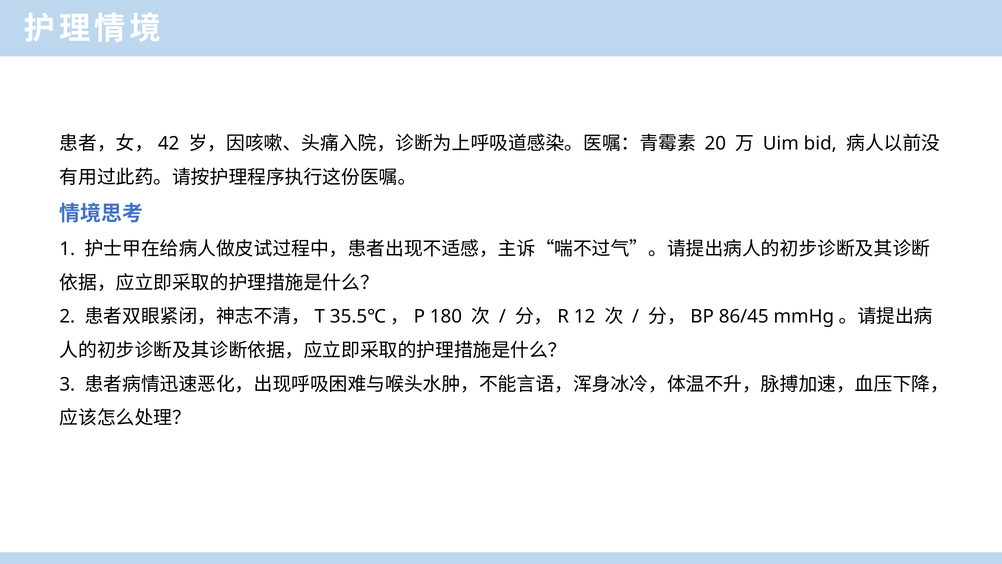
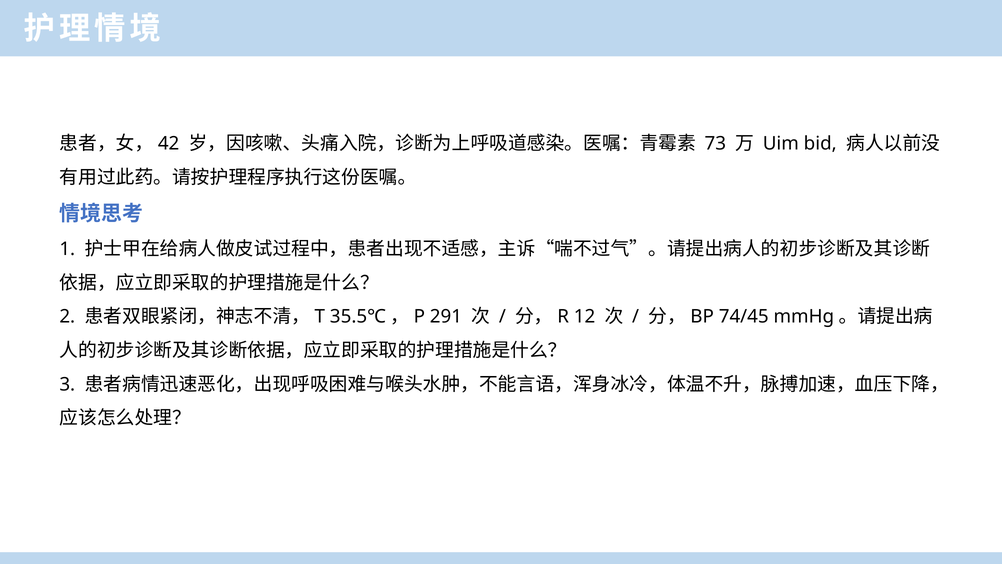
20: 20 -> 73 (715, 144)
180: 180 -> 291 (446, 316)
86/45: 86/45 -> 74/45 (744, 316)
